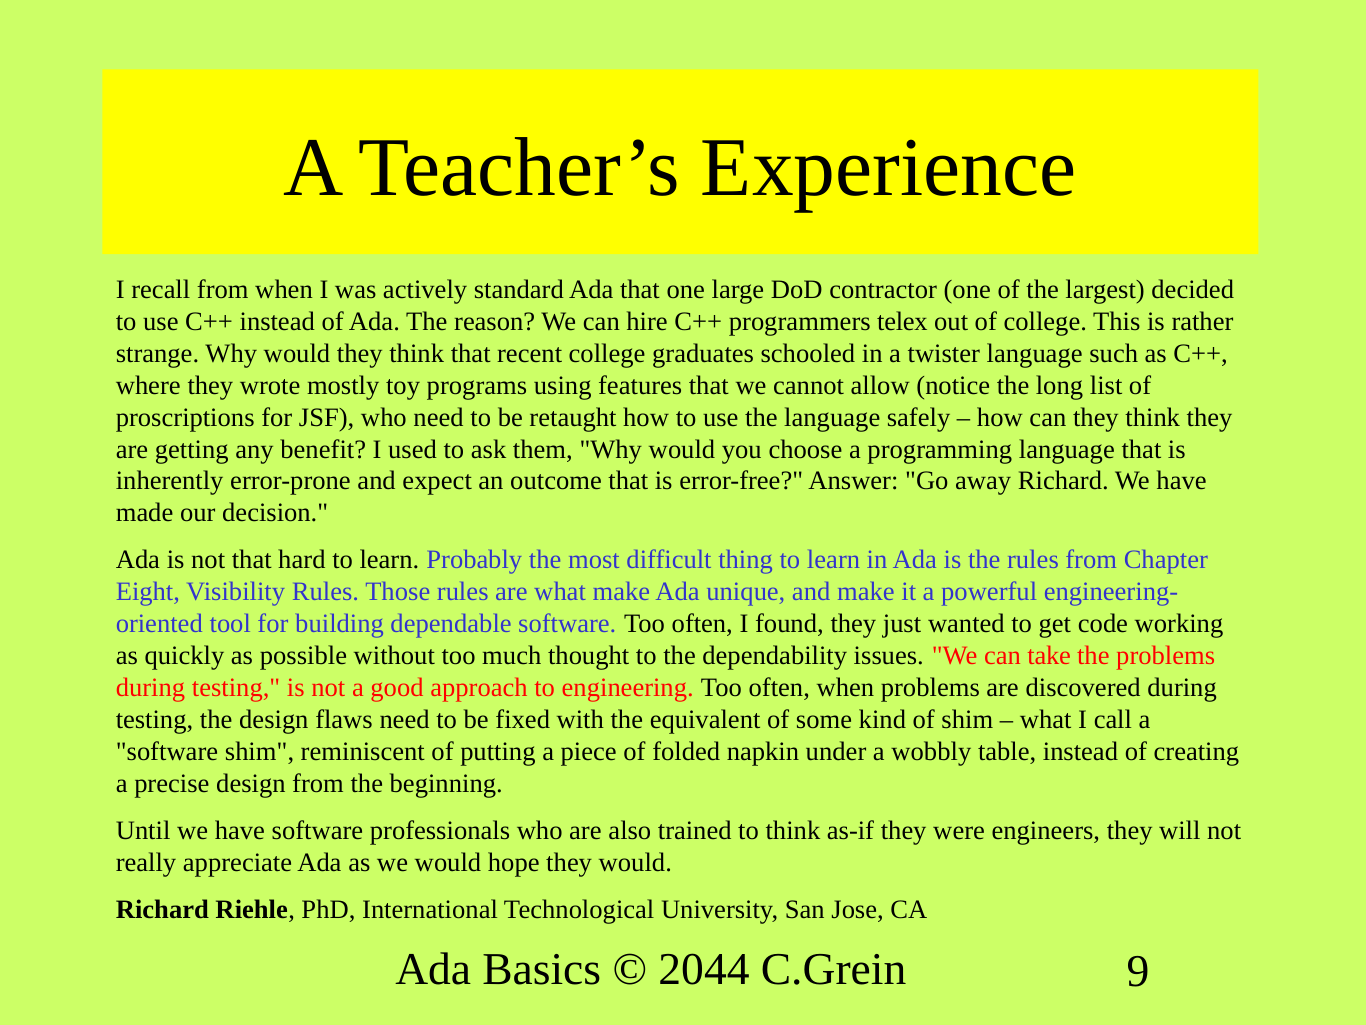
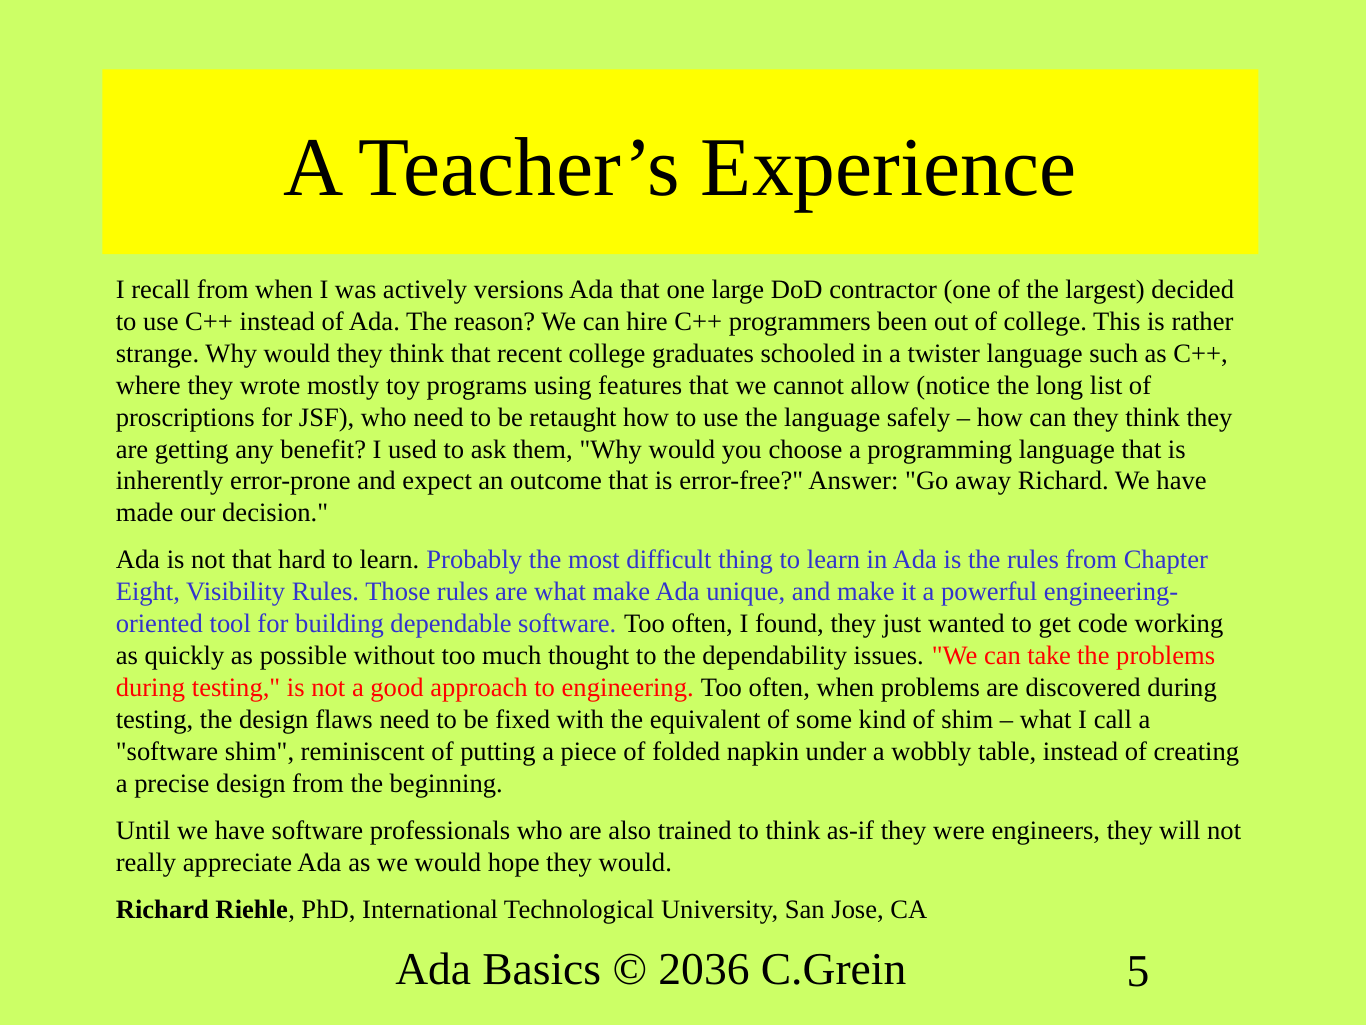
standard: standard -> versions (519, 290)
telex: telex -> been (902, 321)
2044: 2044 -> 2036 (704, 969)
9: 9 -> 5 (1138, 971)
